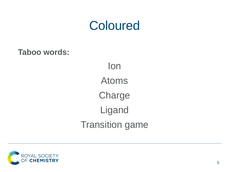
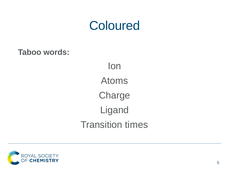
game: game -> times (136, 125)
